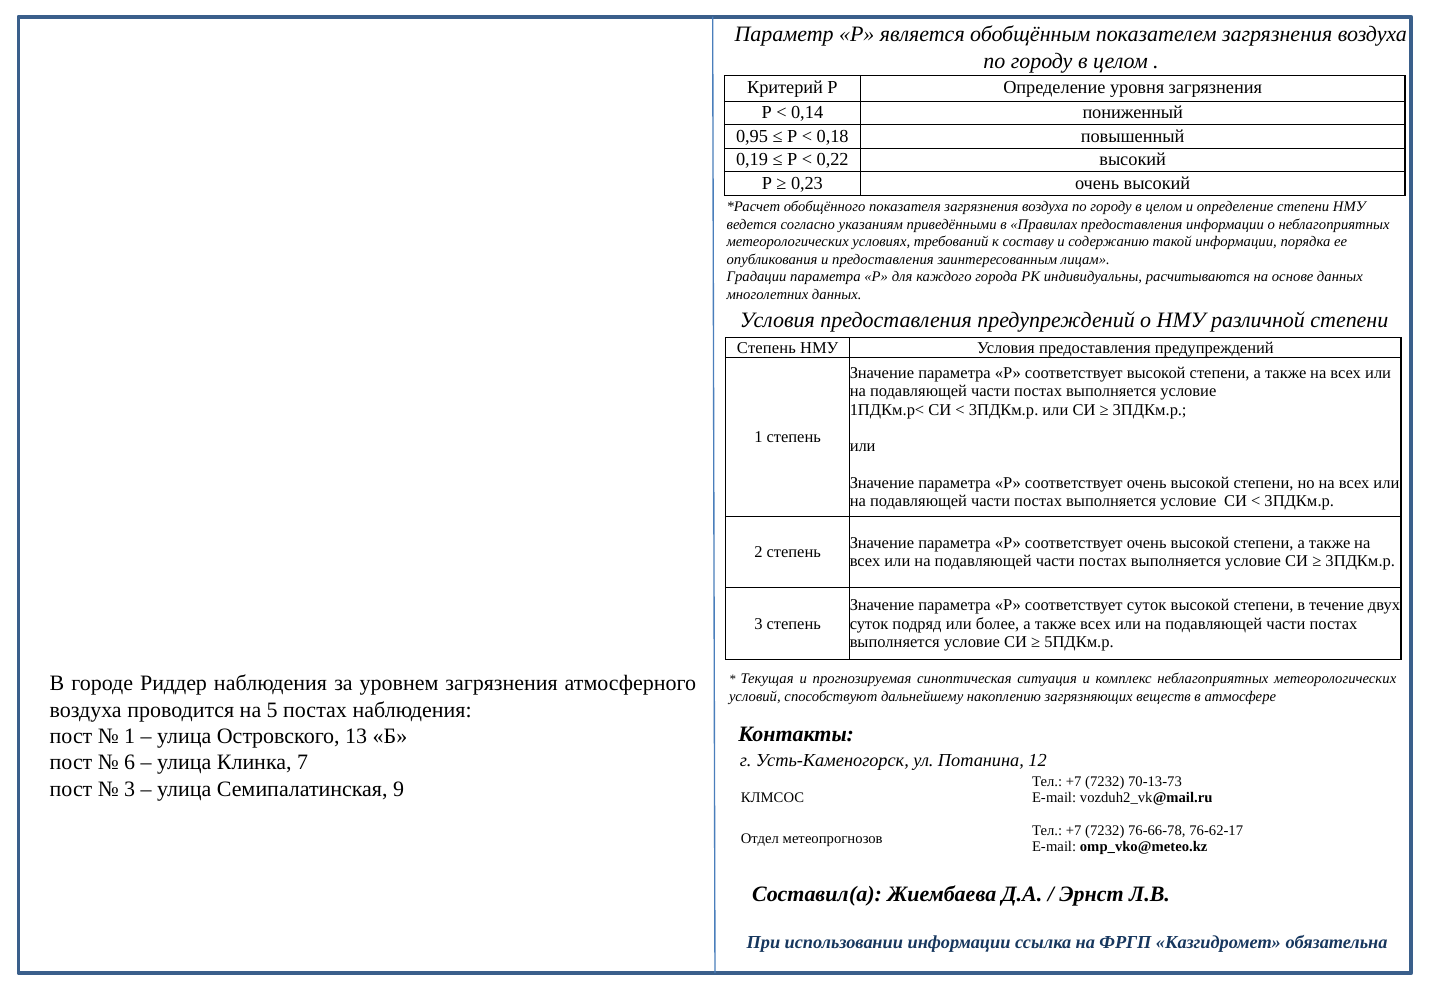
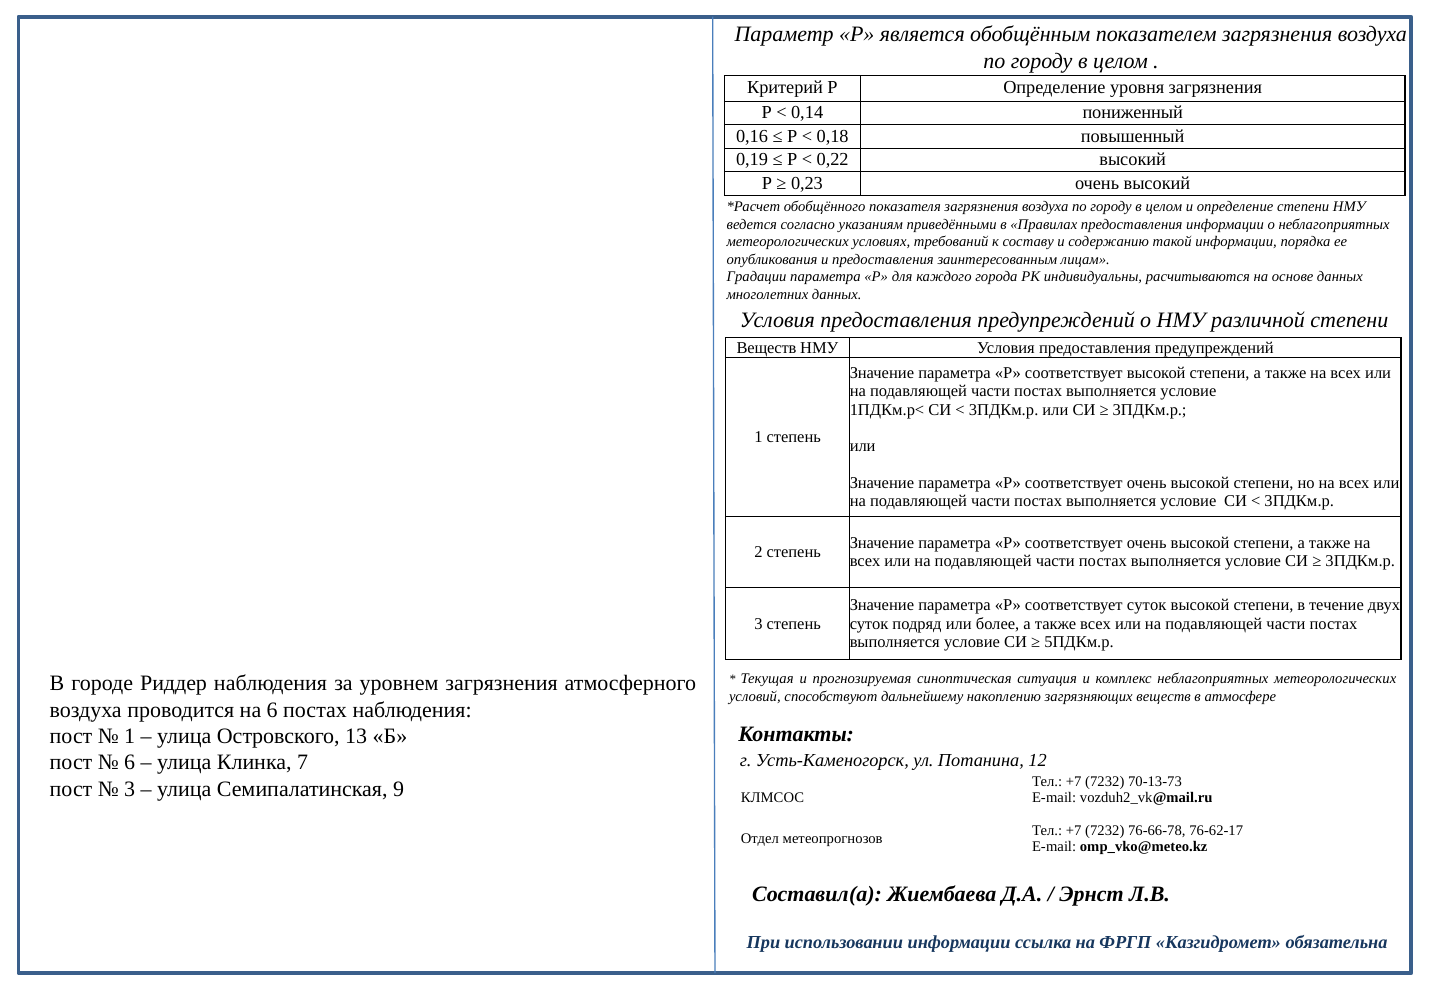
0,95: 0,95 -> 0,16 (752, 136)
Степень: Степень -> Веществ (767, 348)
на 5: 5 -> 6 (272, 710)
